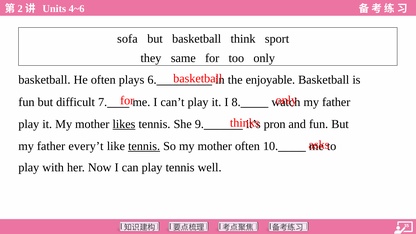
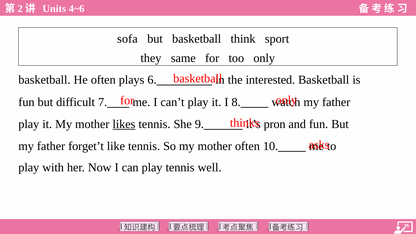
enjoyable: enjoyable -> interested (270, 80)
every’t: every’t -> forget’t (86, 146)
tennis underline: present -> none (144, 146)
